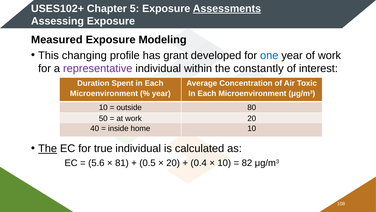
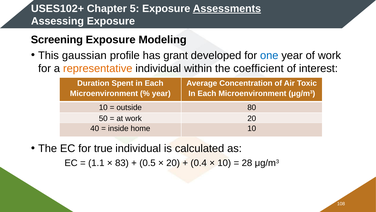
Measured: Measured -> Screening (57, 40)
changing: changing -> gaussian (84, 55)
representative colour: purple -> orange (98, 68)
constantly: constantly -> coefficient (259, 68)
The underline: present -> none (48, 148)
5.6: 5.6 -> 1.1 (96, 163)
81: 81 -> 83 (122, 163)
82: 82 -> 28 (247, 163)
